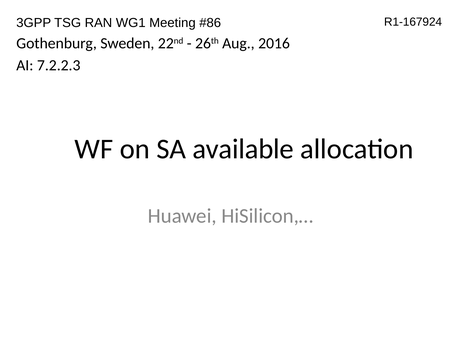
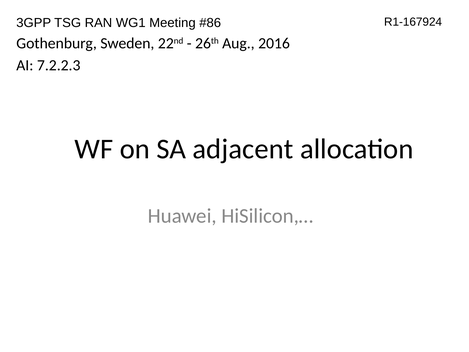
available: available -> adjacent (243, 149)
